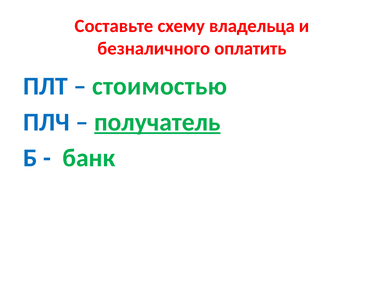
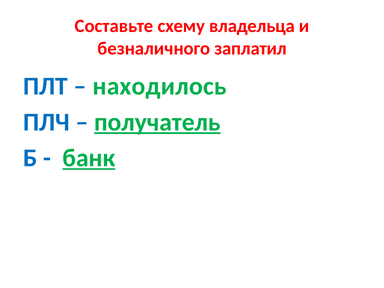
оплатить: оплатить -> заплатил (251, 48)
стоимостью: стоимостью -> находилось (160, 86)
банк underline: none -> present (89, 158)
